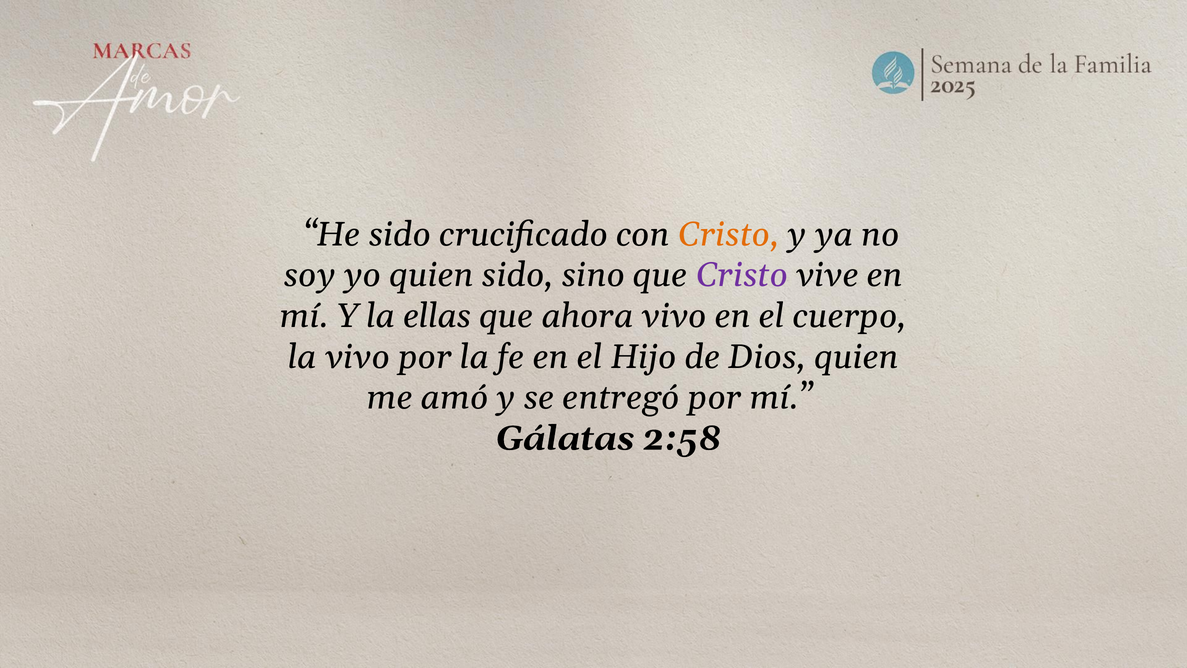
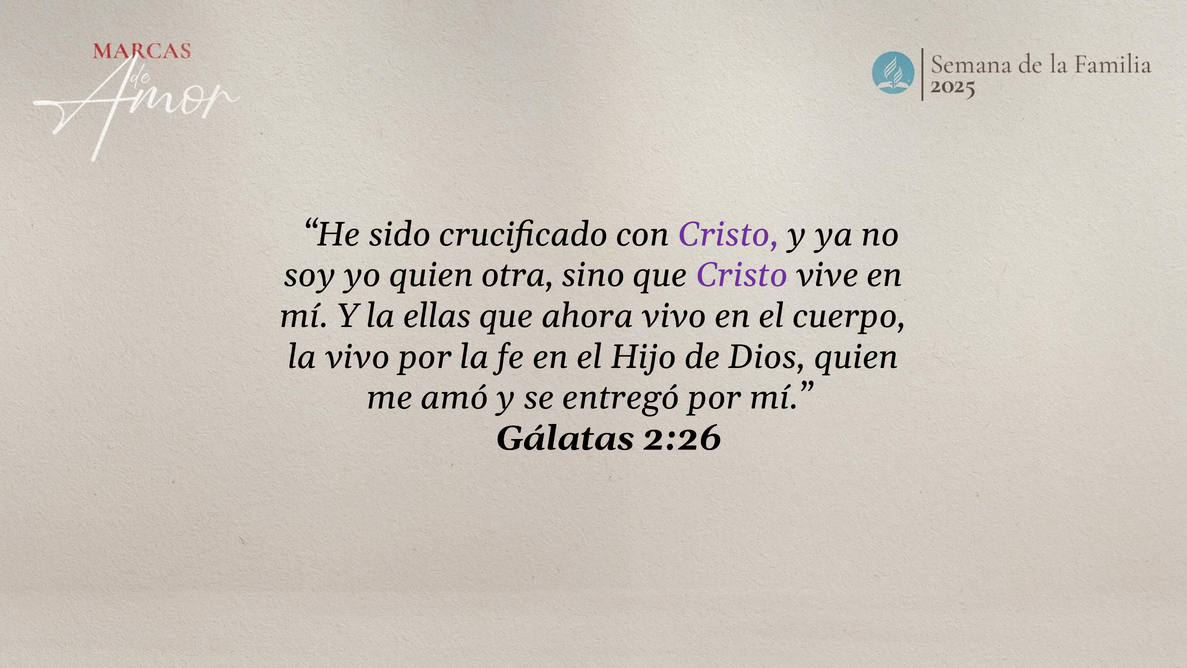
Cristo colour: orange -> purple (729, 234)
quien sido: sido -> otra (518, 275)
2:58: 2:58 -> 2:26 (682, 438)
